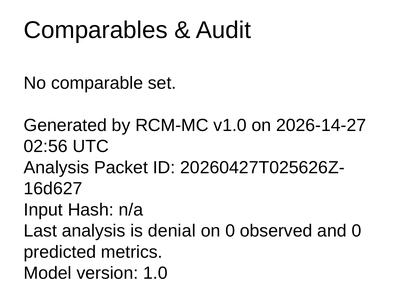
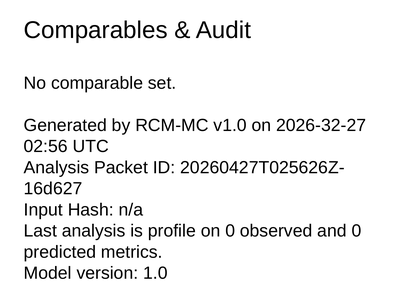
2026-14-27: 2026-14-27 -> 2026-32-27 (321, 125)
denial: denial -> profile (172, 231)
